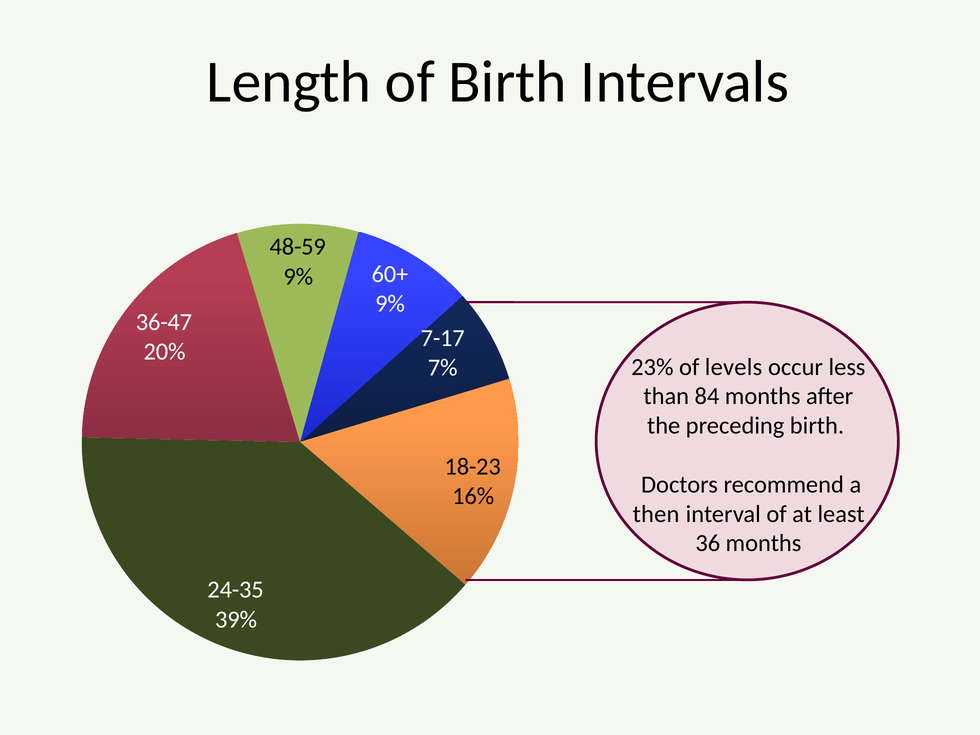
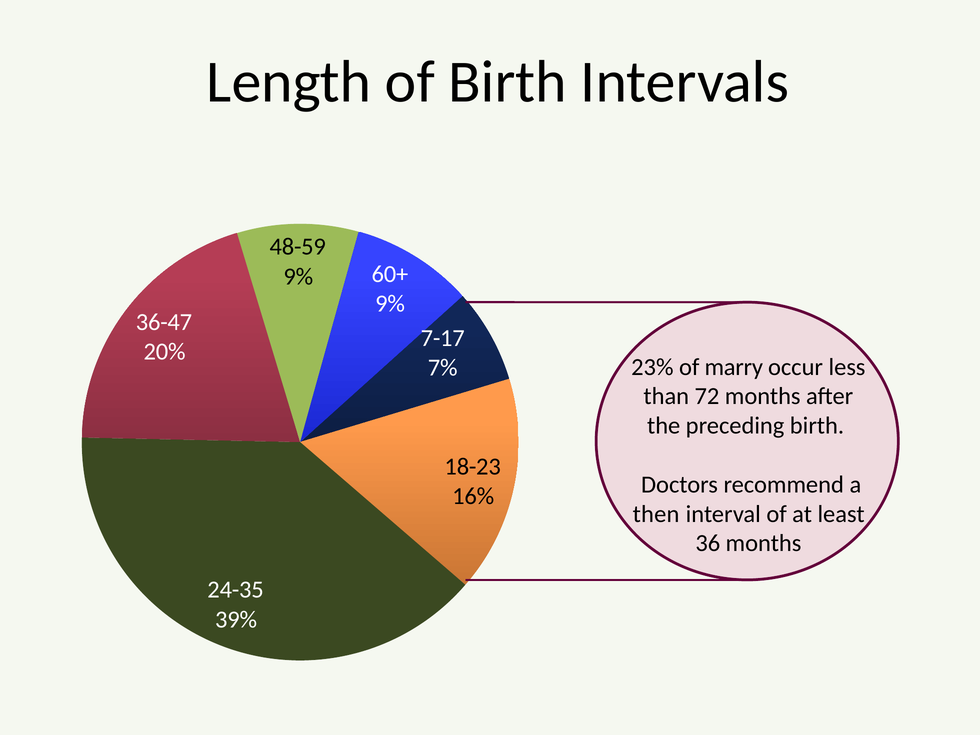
levels: levels -> marry (734, 367)
84: 84 -> 72 (707, 396)
